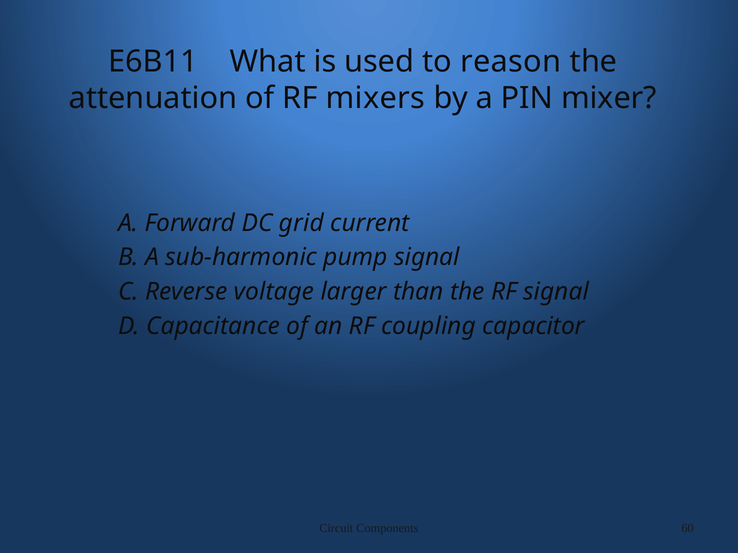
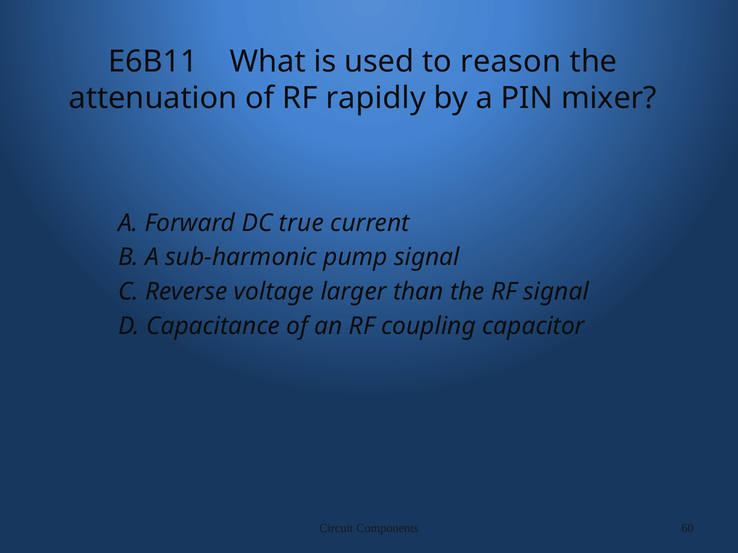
mixers: mixers -> rapidly (376, 98)
grid: grid -> true (301, 223)
